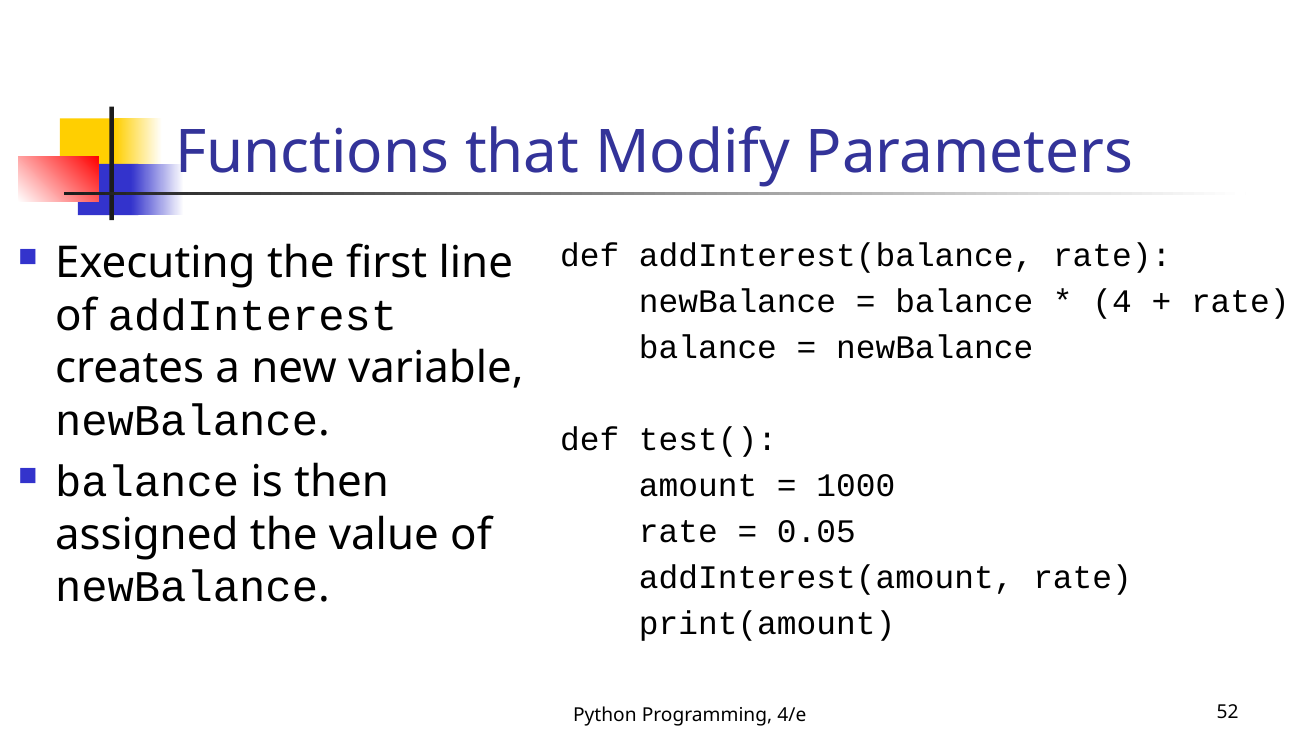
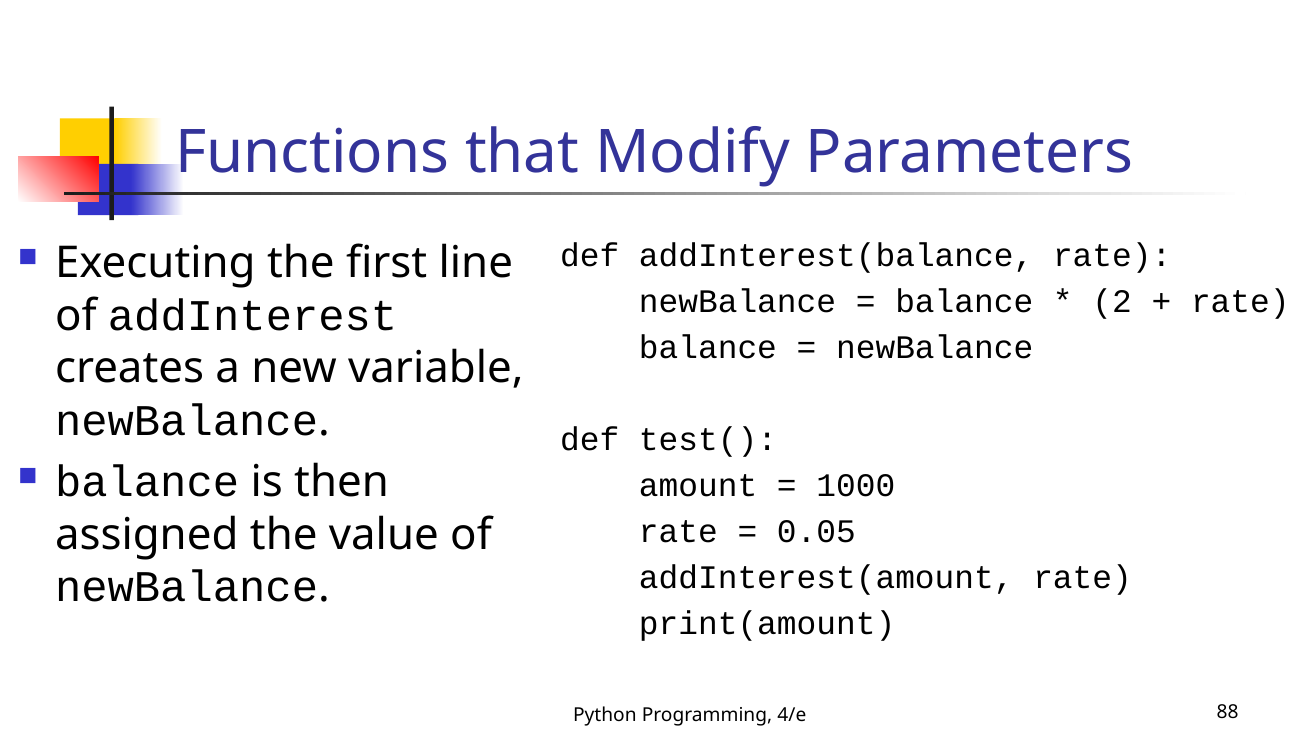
4: 4 -> 2 (1112, 302)
52: 52 -> 88 (1228, 713)
